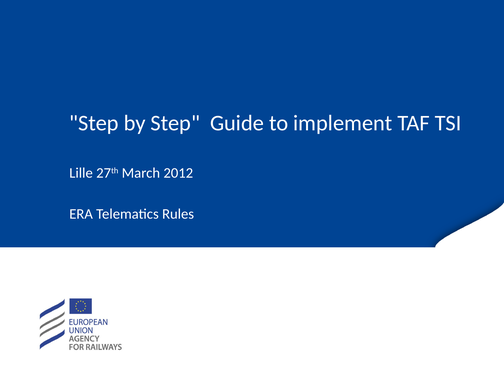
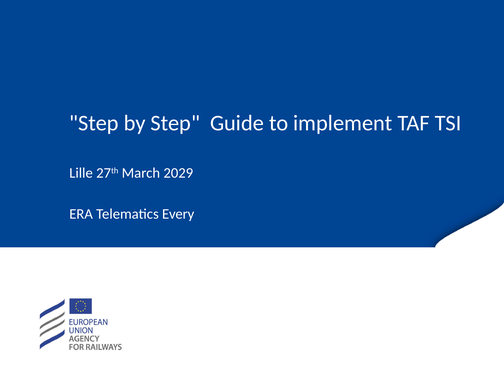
2012: 2012 -> 2029 (178, 173)
Rules: Rules -> Every (178, 214)
